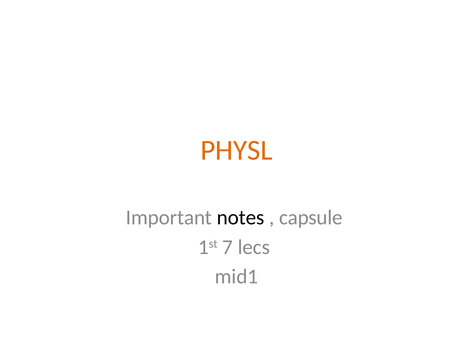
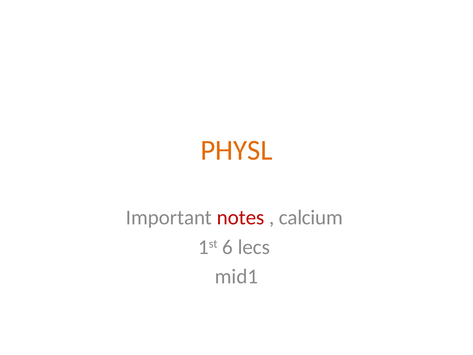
notes colour: black -> red (241, 217)
capsule: capsule -> calcium (311, 217)
7: 7 -> 6 (228, 247)
